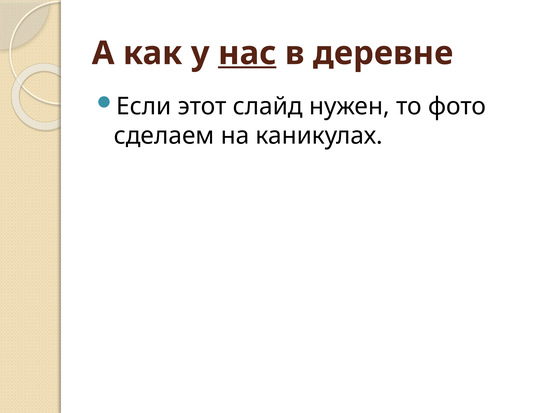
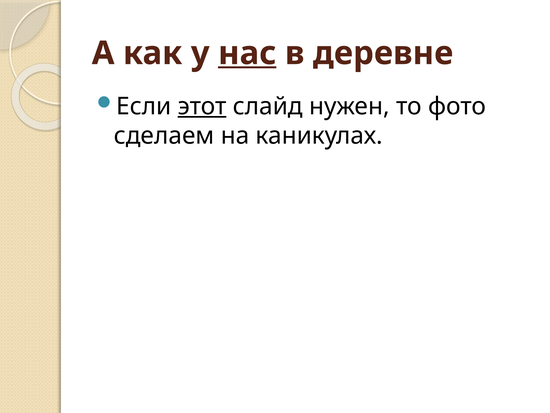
этот underline: none -> present (202, 106)
